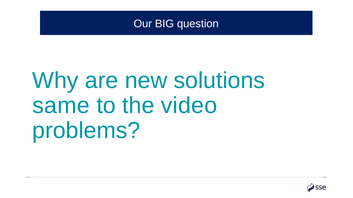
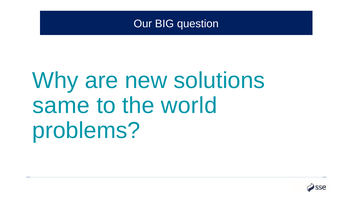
video: video -> world (189, 106)
